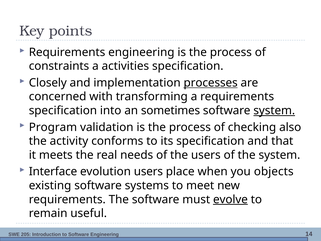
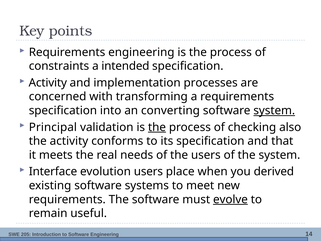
activities: activities -> intended (125, 66)
Closely: Closely -> Activity (48, 83)
processes underline: present -> none (211, 83)
sometimes: sometimes -> converting (170, 110)
Program: Program -> Principal (53, 127)
the underline: none -> present (157, 127)
objects: objects -> derived (274, 171)
